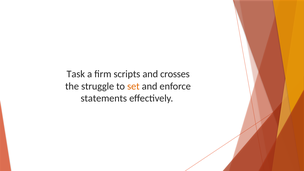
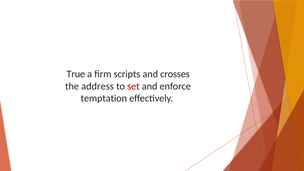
Task: Task -> True (76, 74)
struggle: struggle -> address (98, 86)
set colour: orange -> red (133, 86)
statements: statements -> temptation (104, 98)
